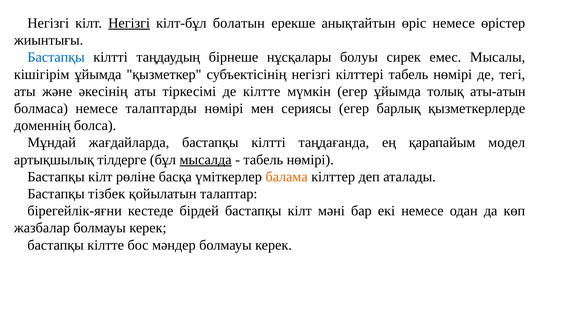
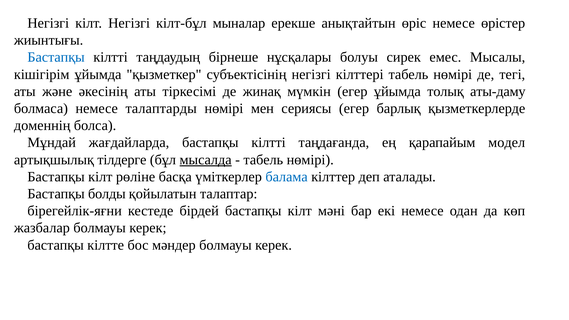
Негізгі underline: present -> none (129, 23)
болатын: болатын -> мыналар (239, 23)
де кілтте: кілтте -> жинақ (262, 91)
аты-атын: аты-атын -> аты-даму (498, 91)
балама colour: orange -> blue (287, 177)
тізбек: тізбек -> болды (107, 194)
